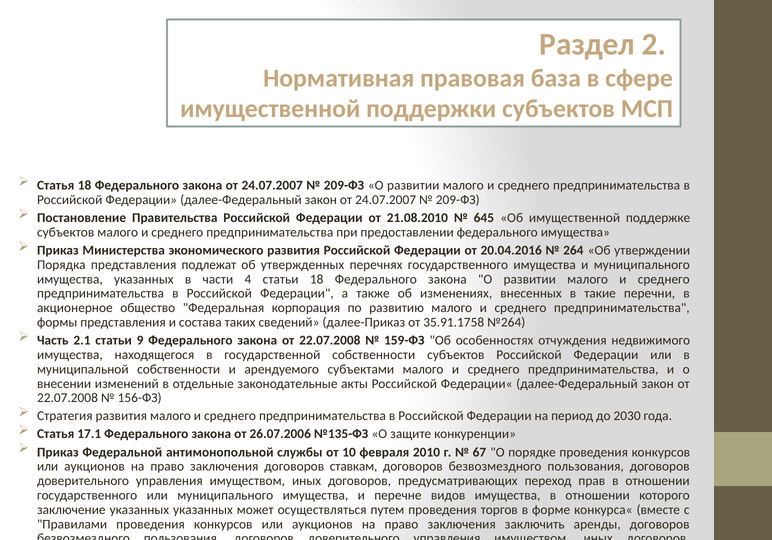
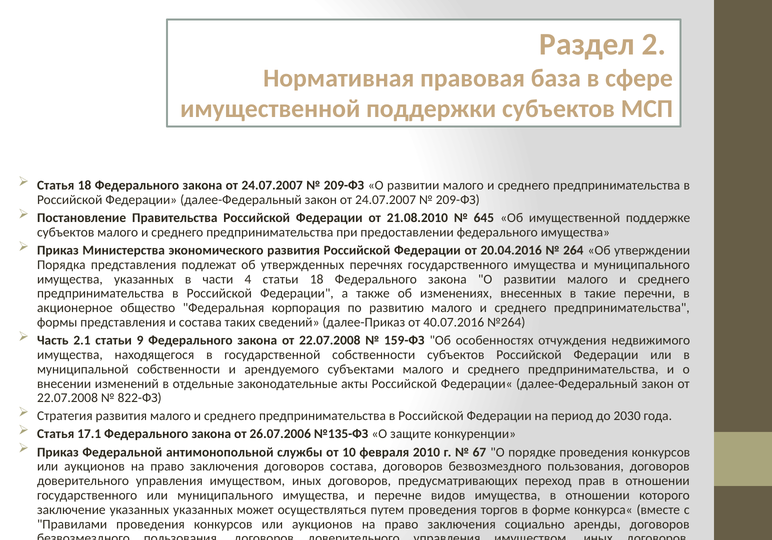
35.91.1758: 35.91.1758 -> 40.07.2016 (454, 322)
156-ФЗ: 156-ФЗ -> 822-ФЗ (140, 398)
договоров ставкам: ставкам -> состава (353, 466)
заключить: заключить -> социально (535, 524)
